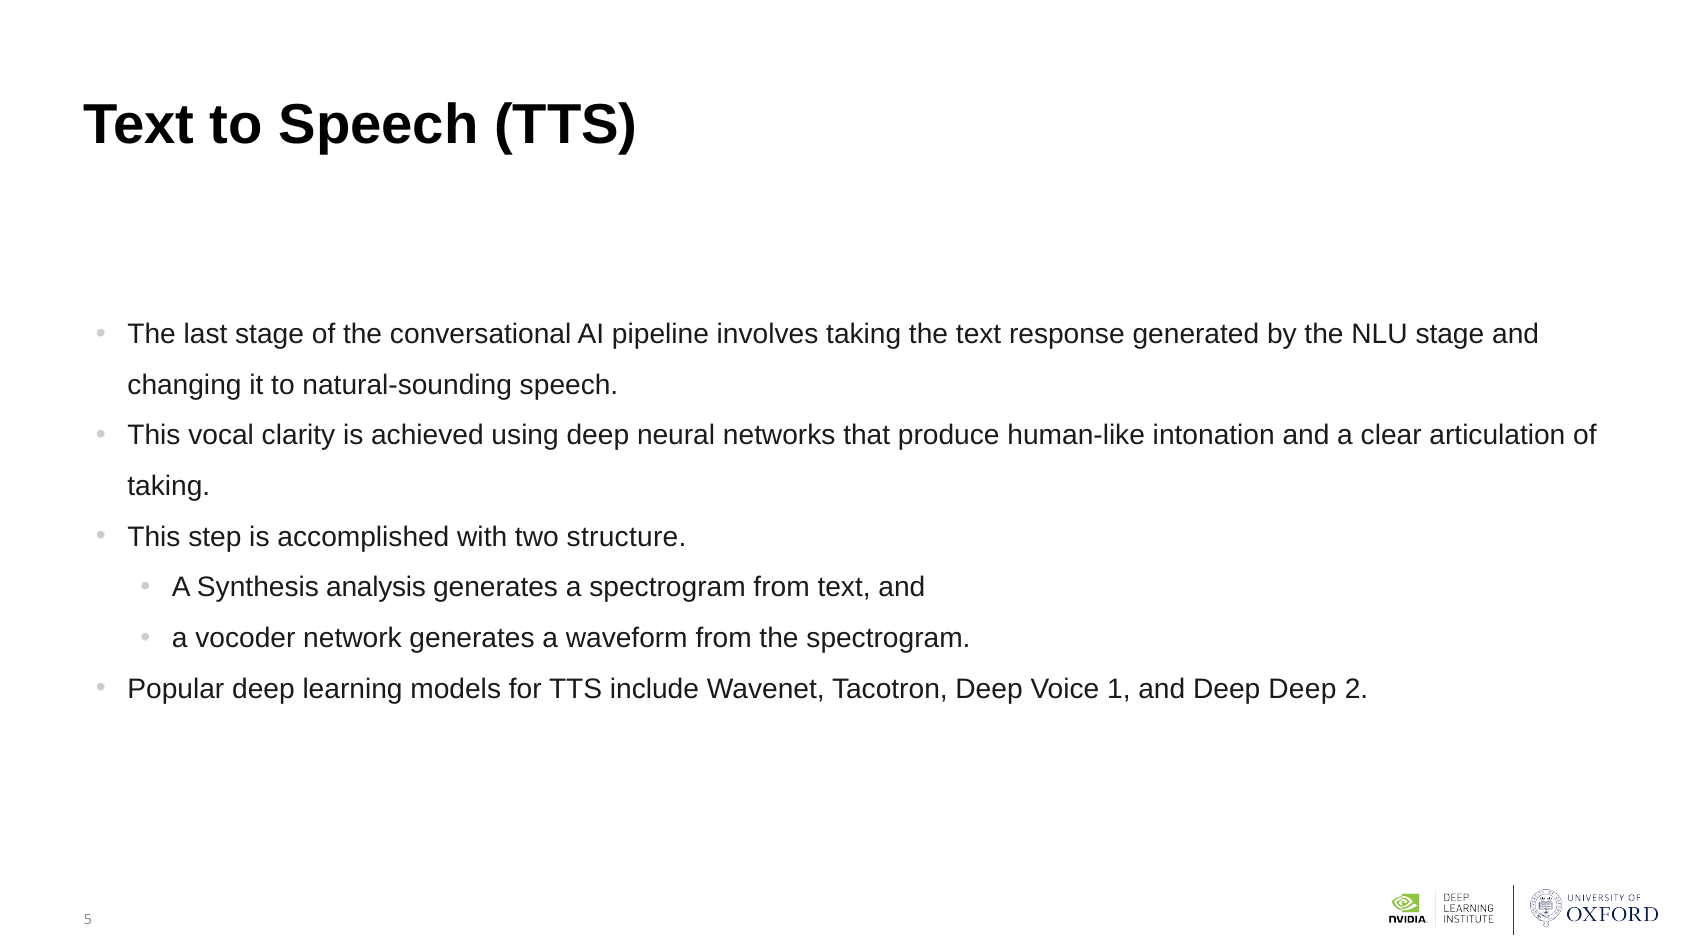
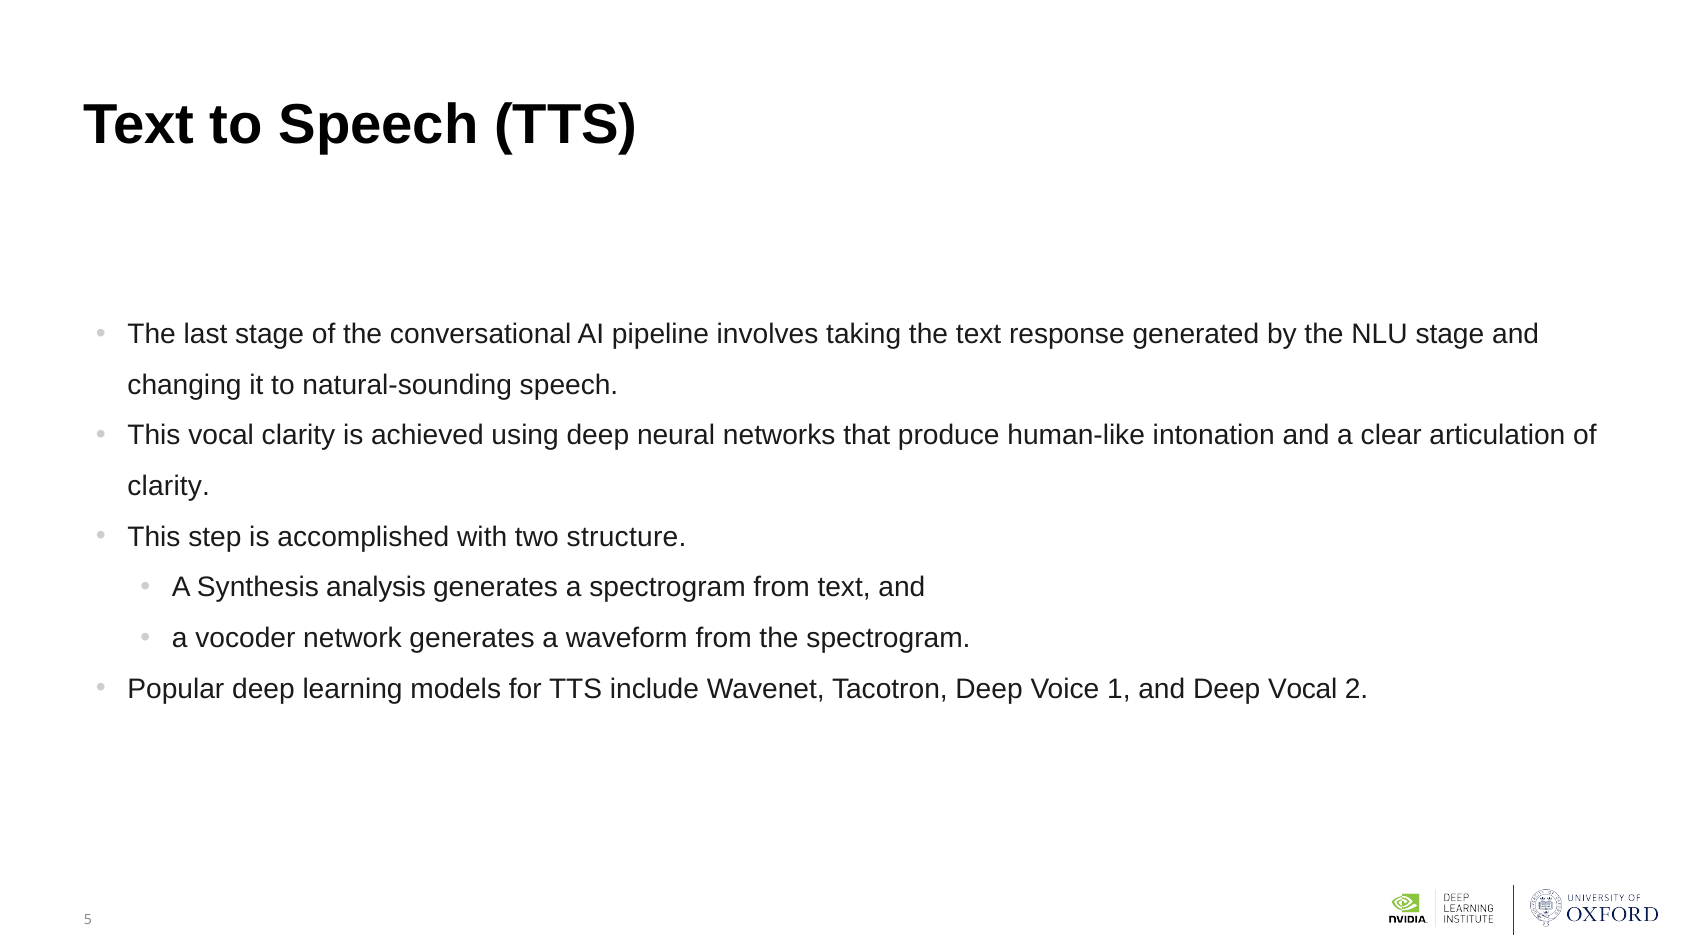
taking: taking -> clarity (169, 486)
Deep Deep: Deep -> Vocal (1303, 689)
